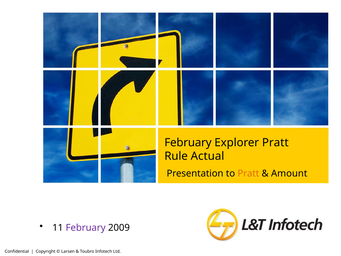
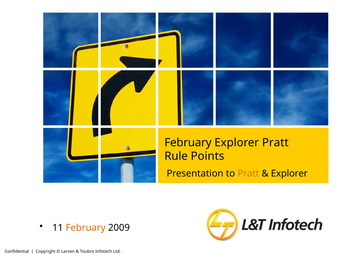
Actual: Actual -> Points (208, 156)
Amount: Amount -> Explorer (289, 173)
February colour: purple -> orange (86, 228)
